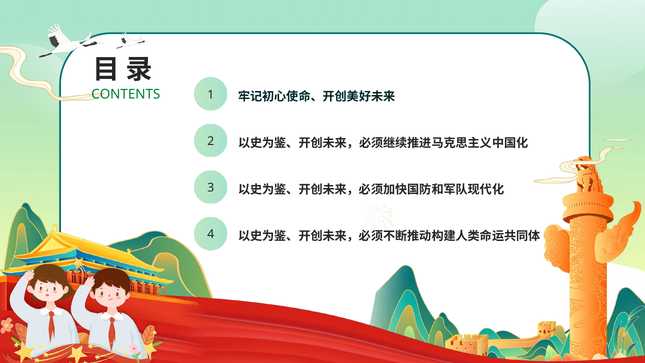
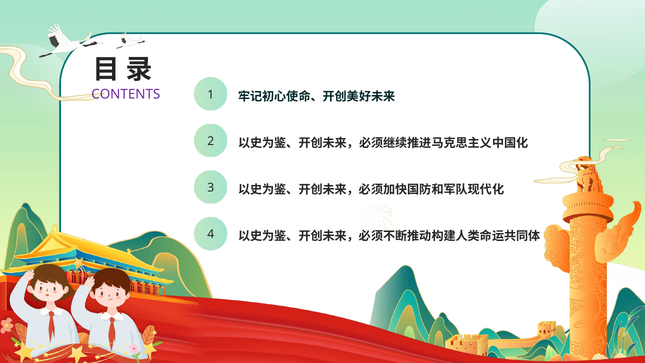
CONTENTS colour: green -> purple (126, 94)
